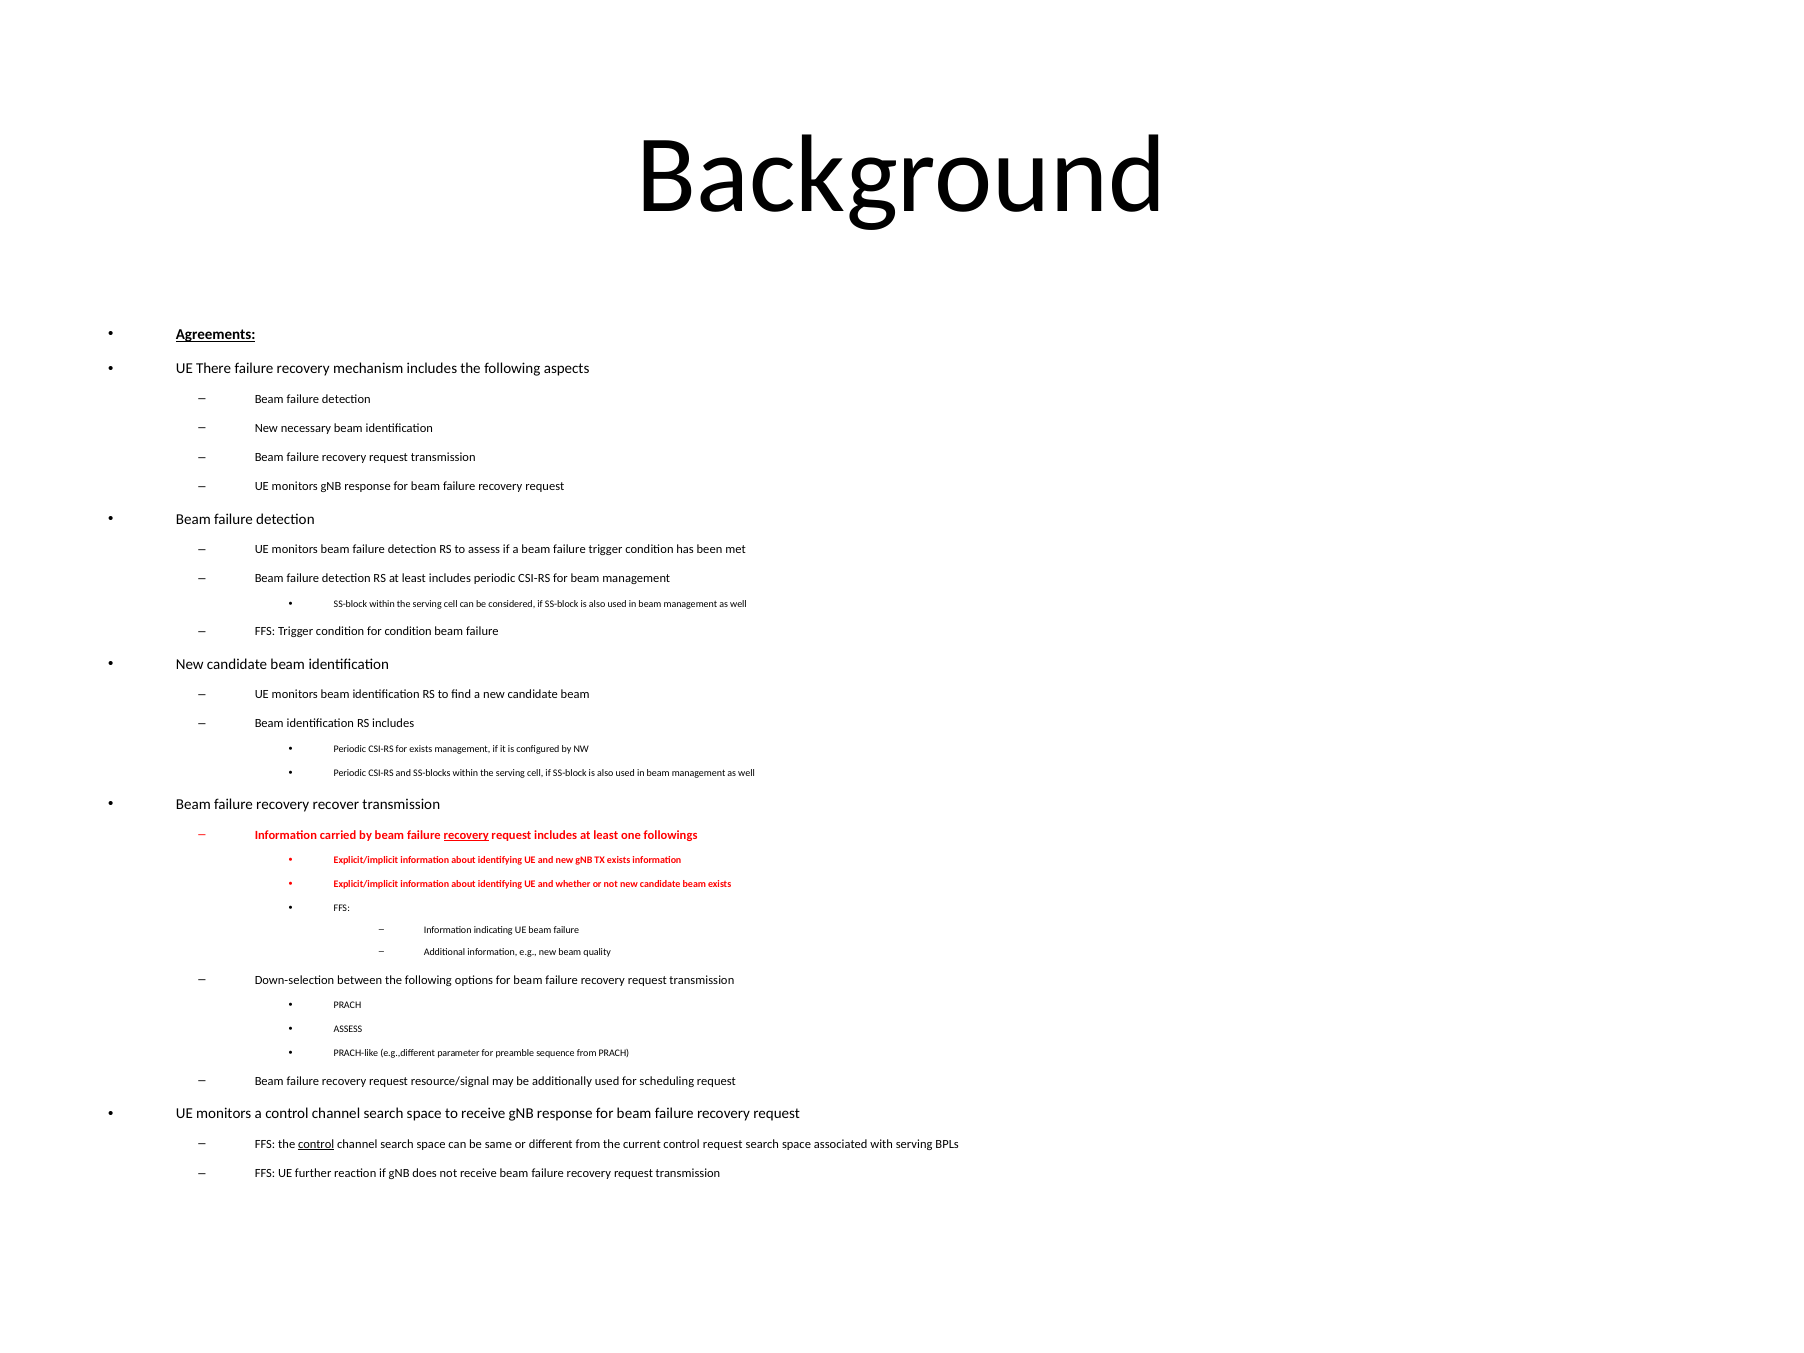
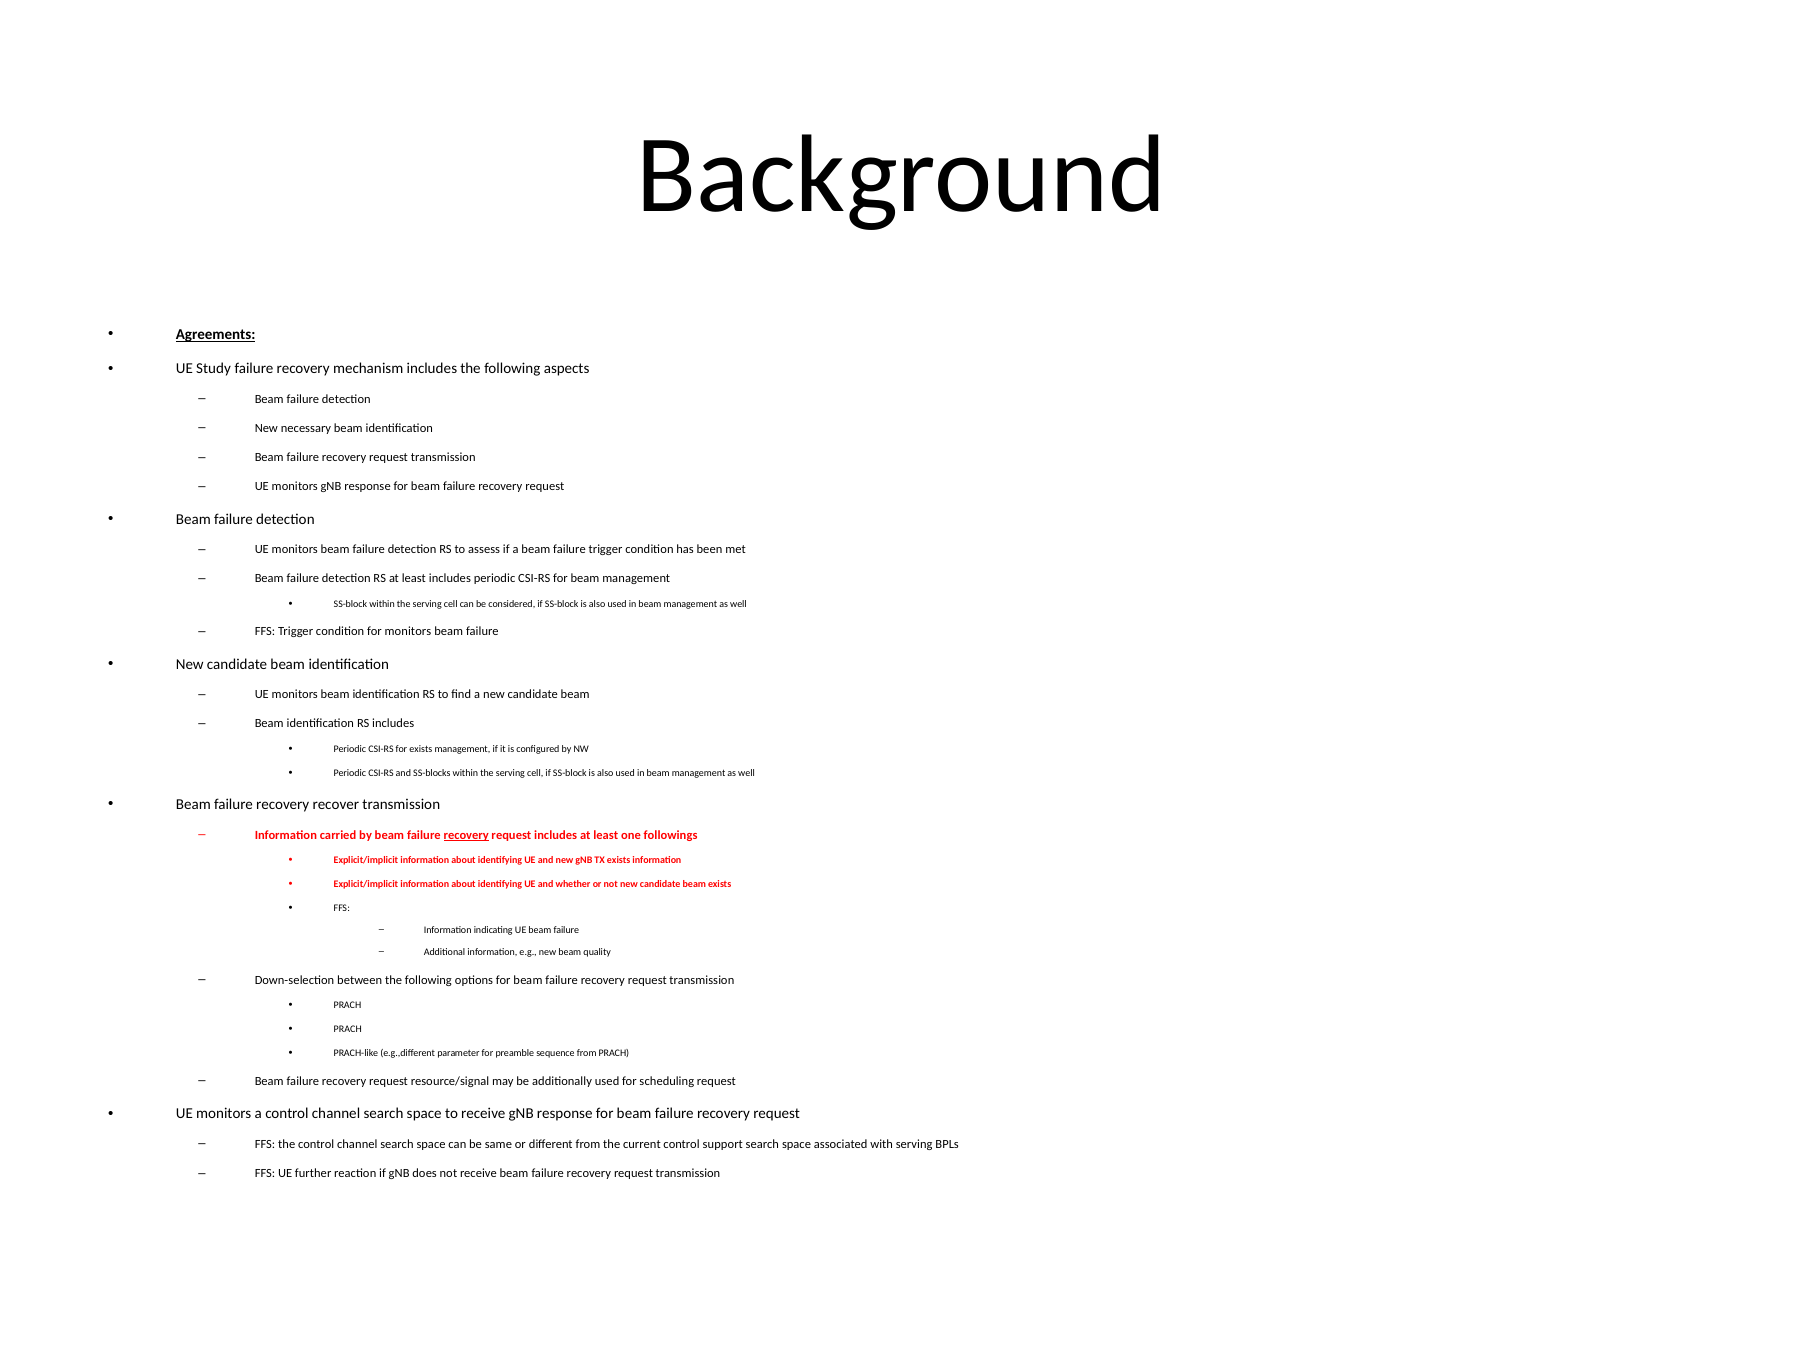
There: There -> Study (214, 369)
for condition: condition -> monitors (408, 632)
ASSESS: ASSESS -> PRACH (348, 1029)
control underline: present -> none (316, 1144)
control request: request -> support (723, 1144)
